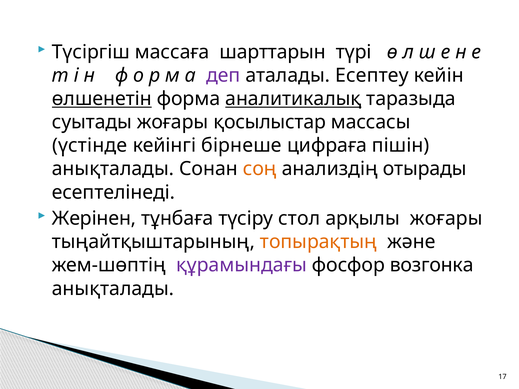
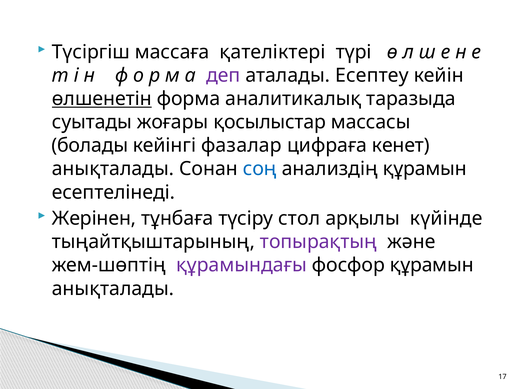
шарттарын: шарттарын -> қателіктері (273, 52)
аналитикалық underline: present -> none (293, 99)
үстінде: үстінде -> болады (90, 146)
бірнеше: бірнеше -> фазалар (241, 146)
пішін: пішін -> кенет (401, 146)
соң colour: orange -> blue (260, 169)
анализдің отырады: отырады -> құрамын (425, 169)
арқылы жоғары: жоғары -> күйінде (446, 219)
топырақтың colour: orange -> purple (319, 242)
фосфор возгонка: возгонка -> құрамын (432, 265)
